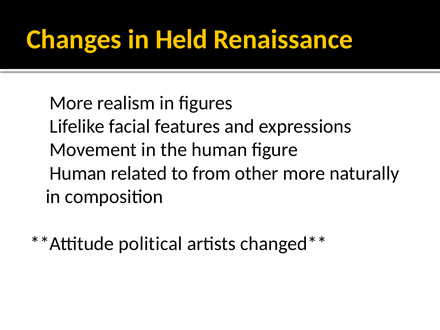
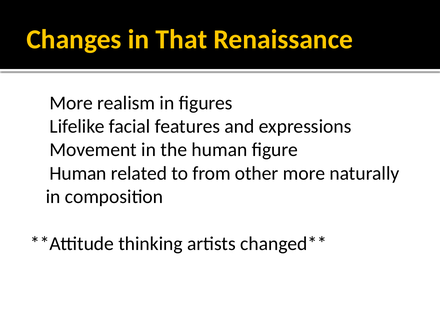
Held: Held -> That (181, 40)
political: political -> thinking (151, 244)
